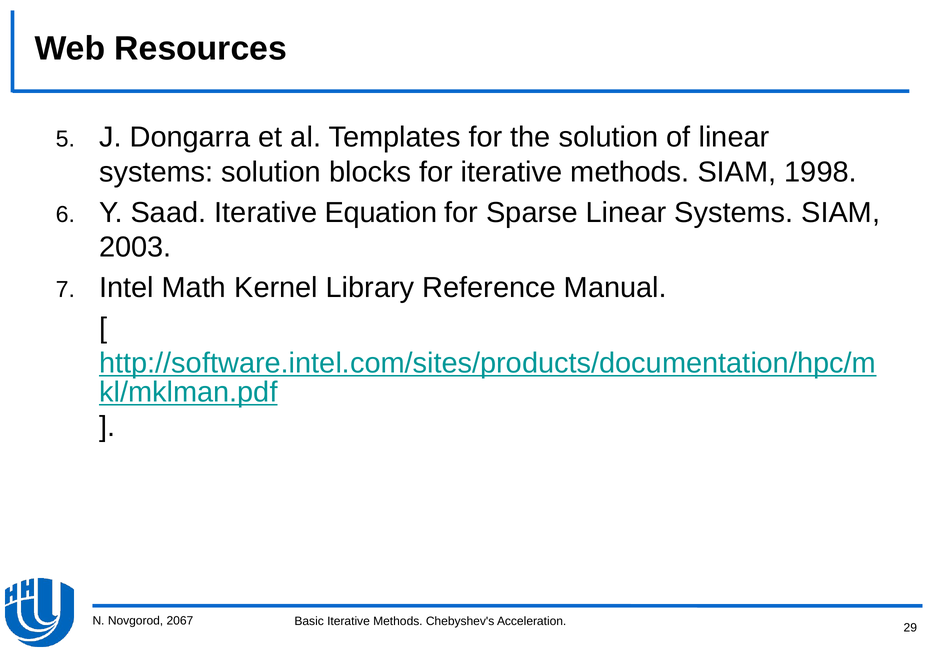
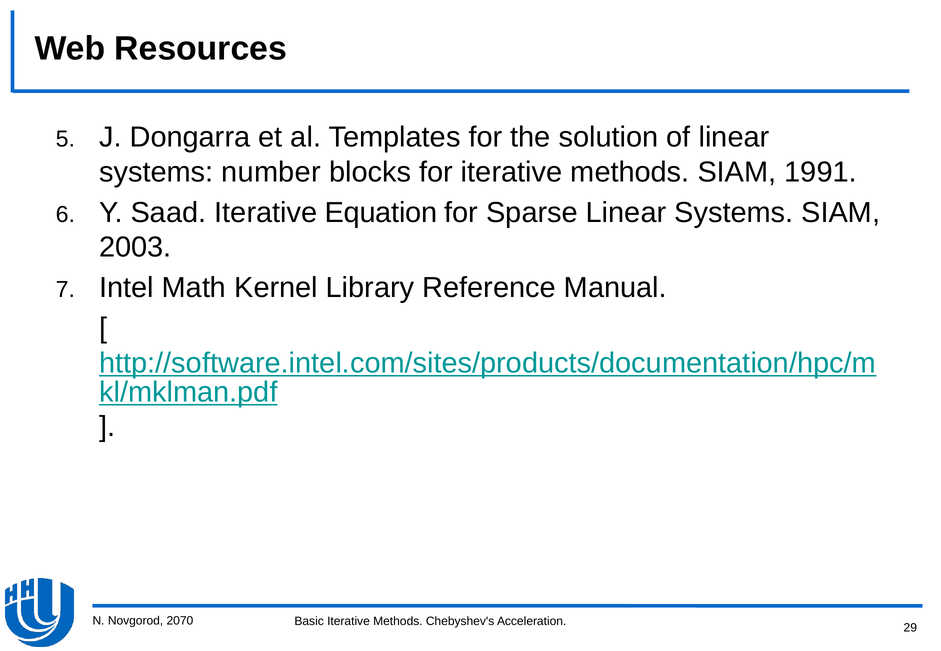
systems solution: solution -> number (271, 172)
1998: 1998 -> 1991 (821, 172)
2067: 2067 -> 2070 (180, 621)
